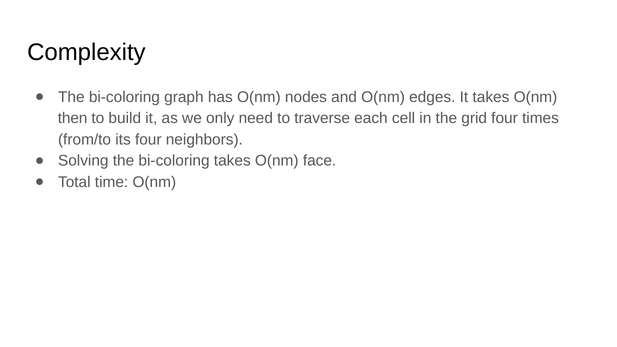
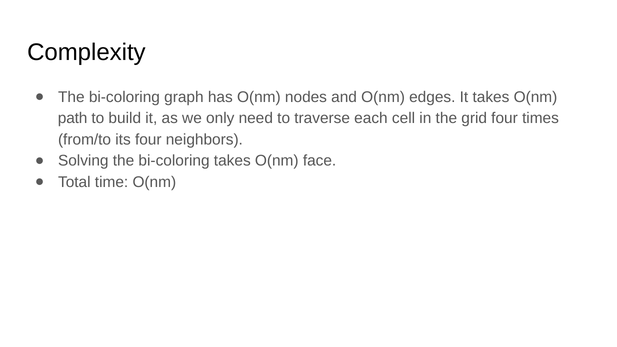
then: then -> path (73, 118)
